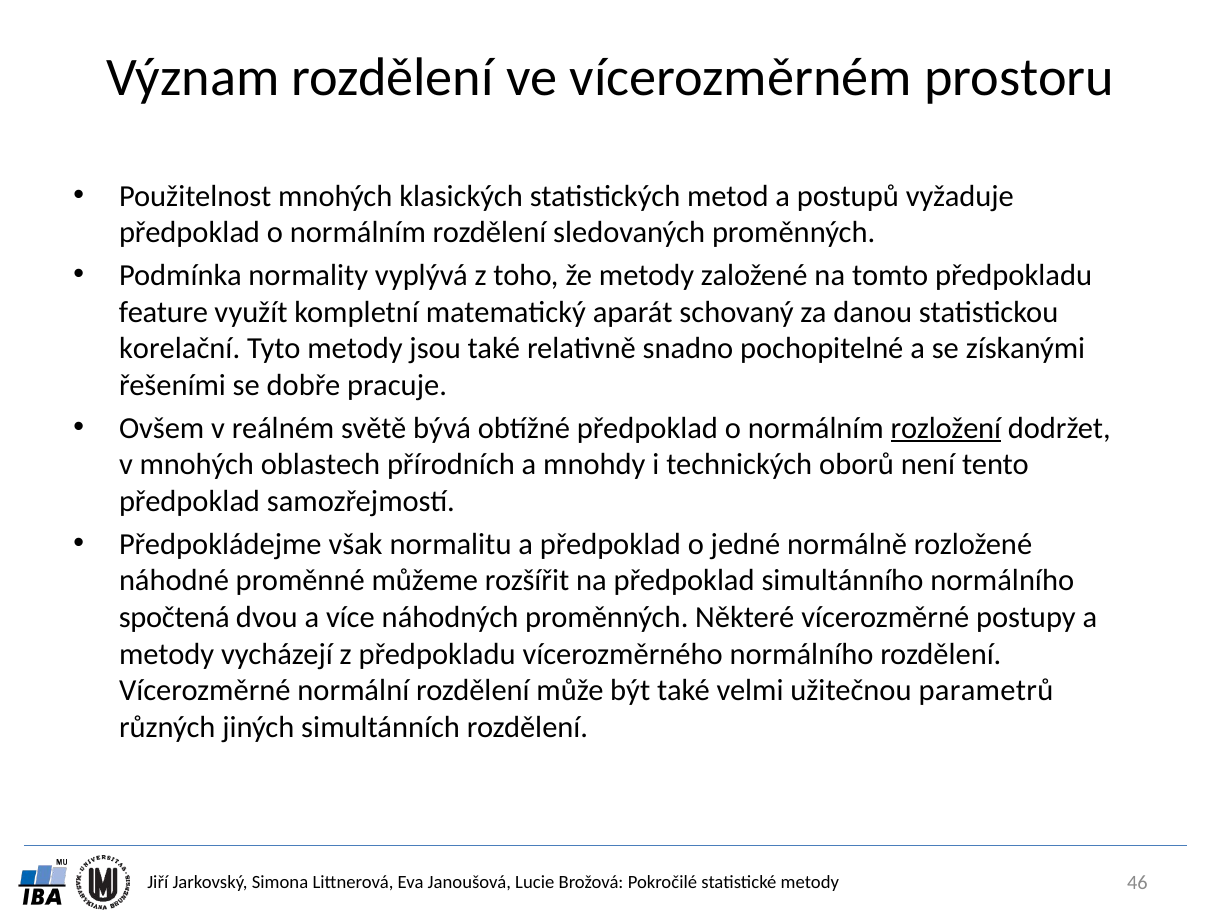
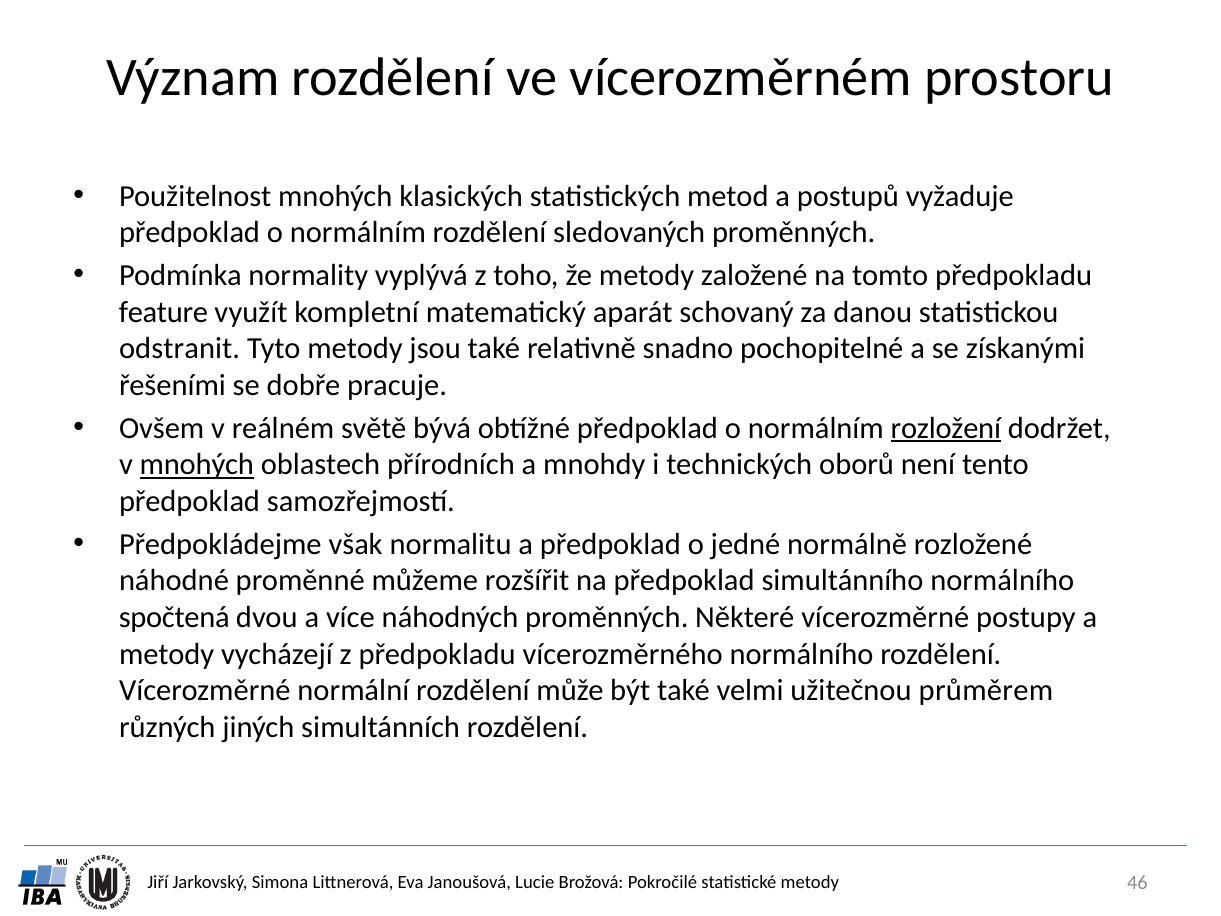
korelační: korelační -> odstranit (180, 349)
mnohých underline: none -> present (197, 465)
parametrů: parametrů -> průměrem (986, 690)
